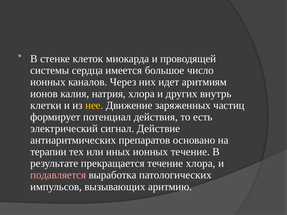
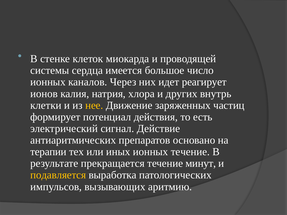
аритмиям: аритмиям -> реагирует (204, 82)
течение хлора: хлора -> минут (201, 164)
подавляется colour: pink -> yellow (58, 175)
